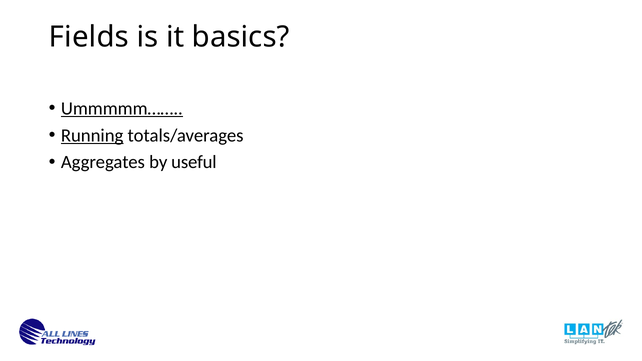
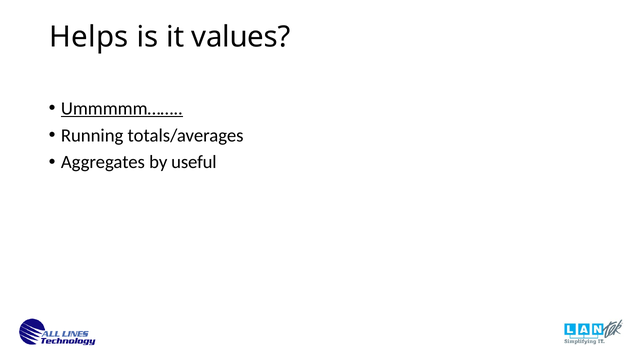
Fields: Fields -> Helps (89, 37)
basics: basics -> values (241, 37)
Running underline: present -> none (92, 135)
